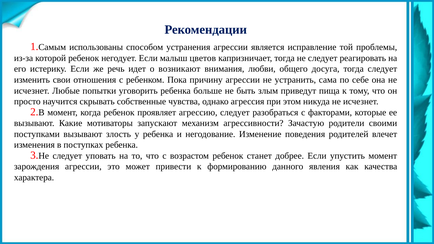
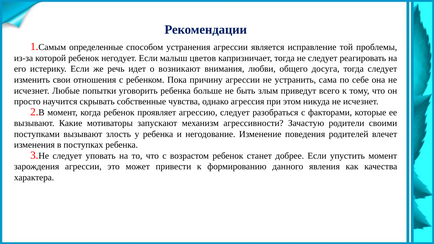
использованы: использованы -> определенные (96, 47)
пища: пища -> всего (329, 91)
